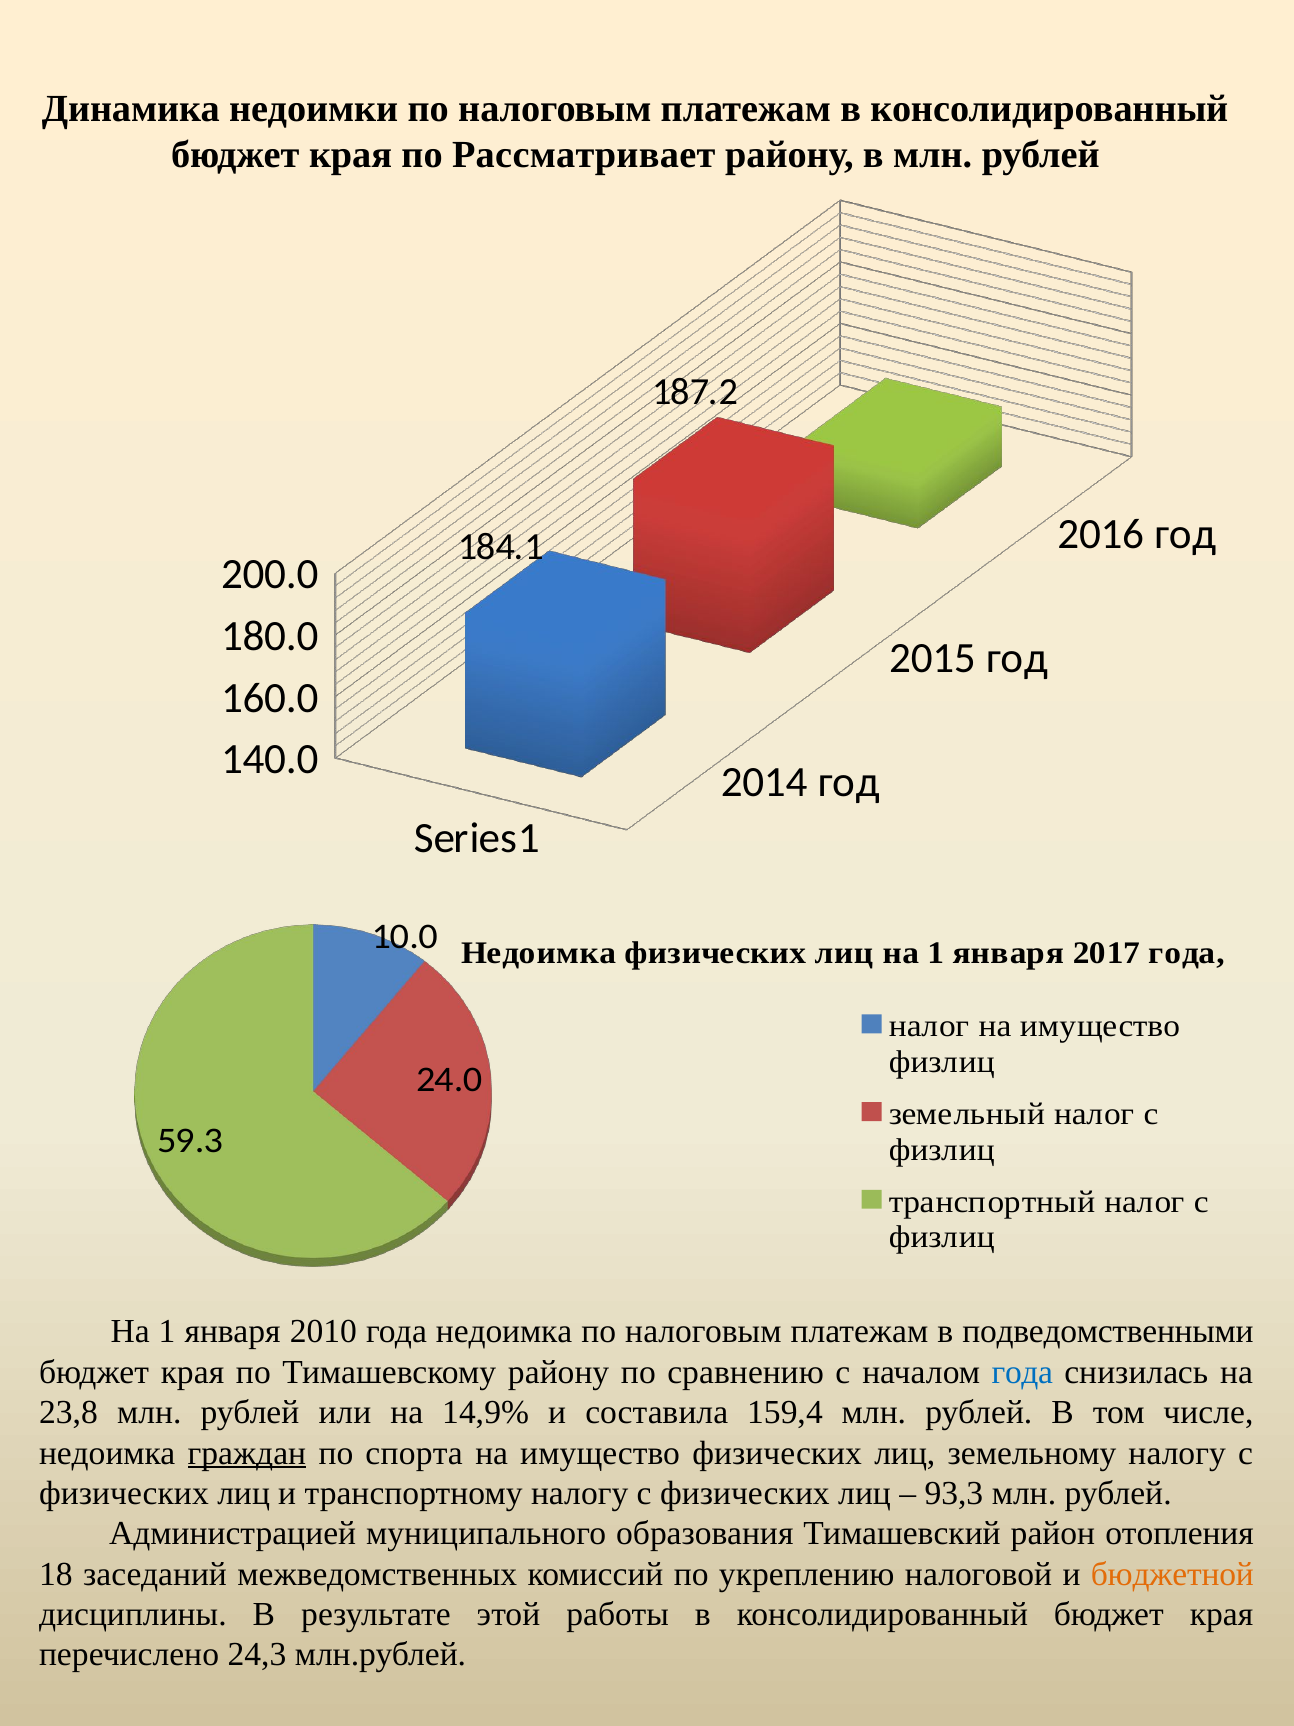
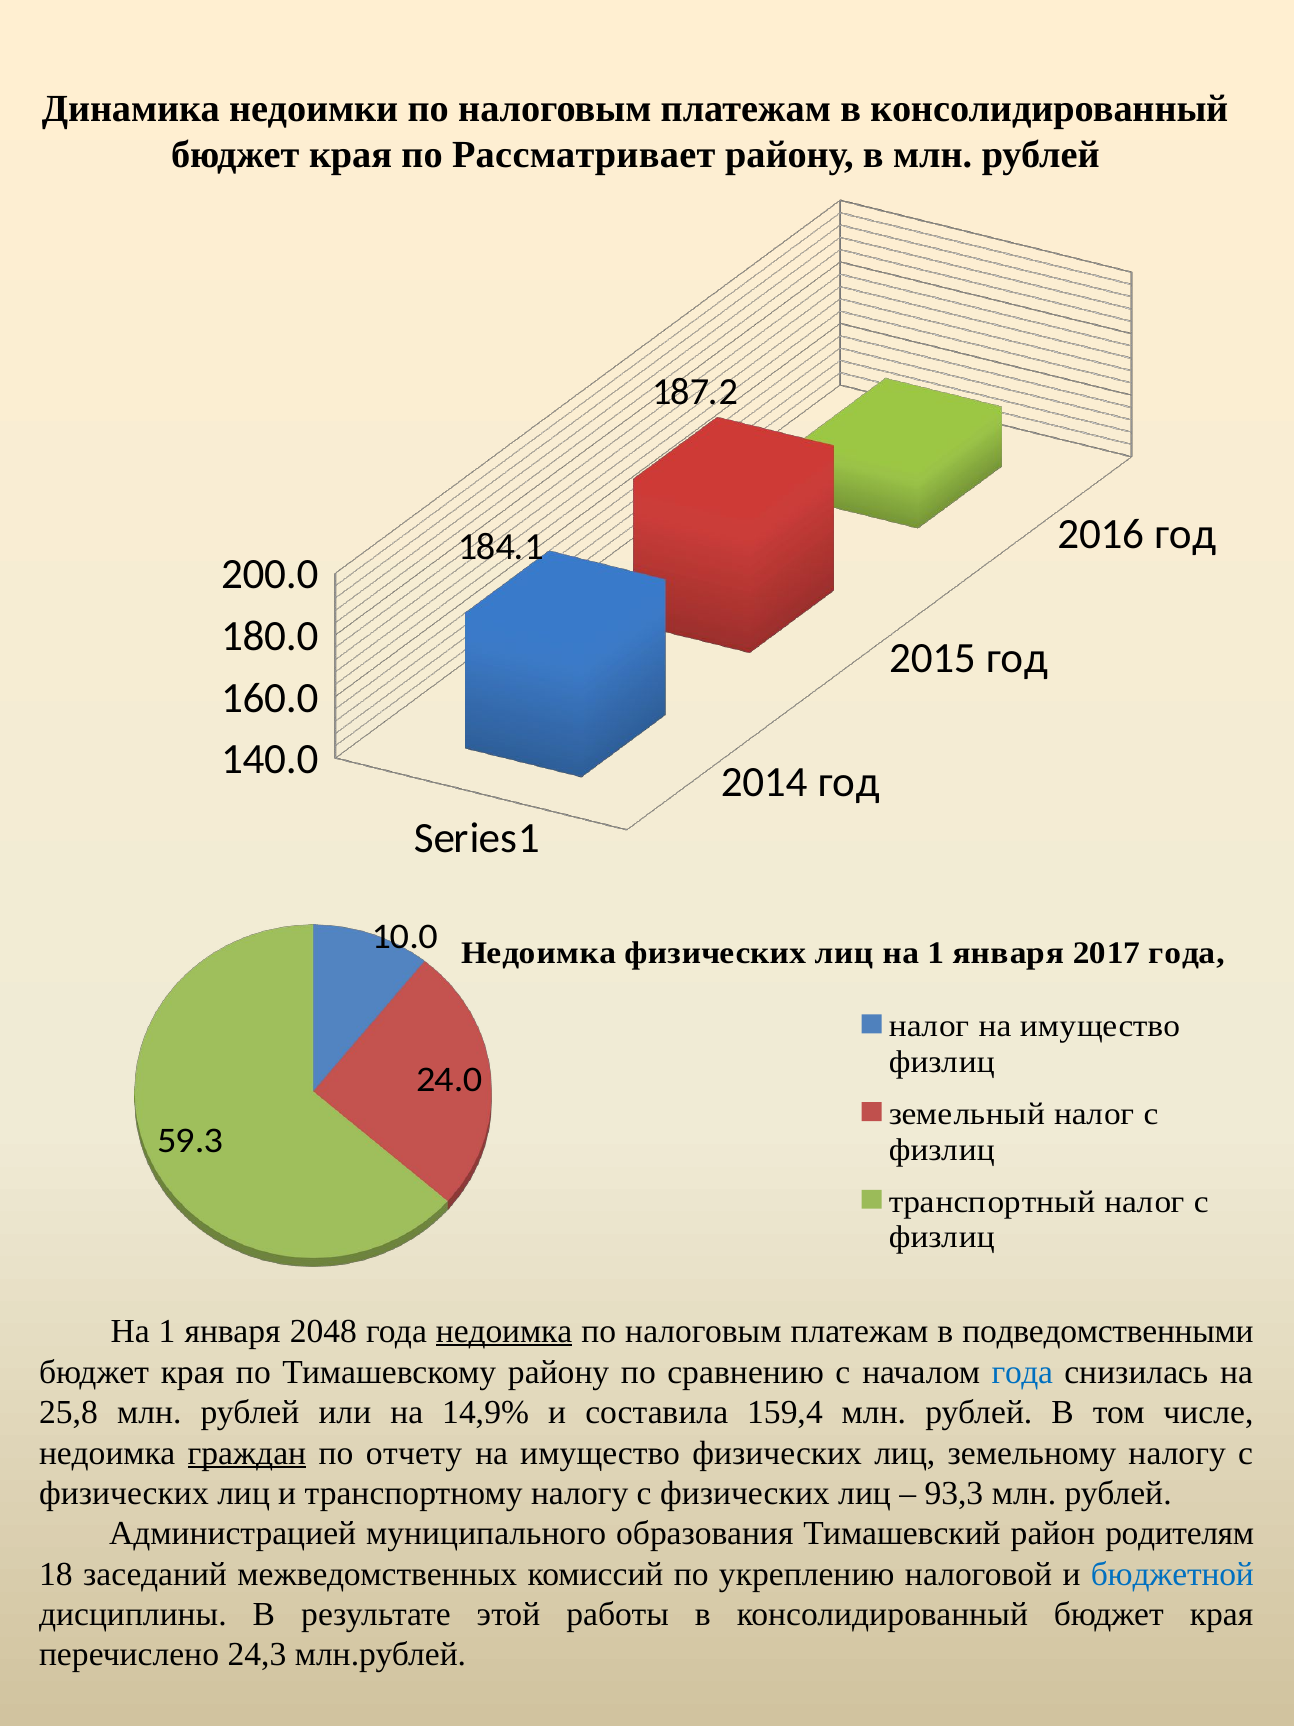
2010: 2010 -> 2048 (323, 1330)
недоимка underline: none -> present (504, 1330)
23,8: 23,8 -> 25,8 (69, 1412)
спорта: спорта -> отчету (414, 1452)
отопления: отопления -> родителям (1180, 1533)
бюджетной colour: orange -> blue (1172, 1574)
